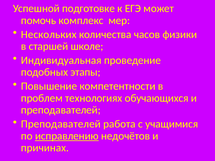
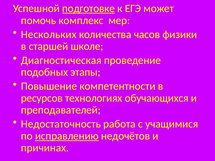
подготовке underline: none -> present (88, 8)
Индивидуальная: Индивидуальная -> Диагностическая (61, 60)
проблем: проблем -> ресурсов (42, 98)
Преподавателей: Преподавателей -> Недостаточность (61, 124)
